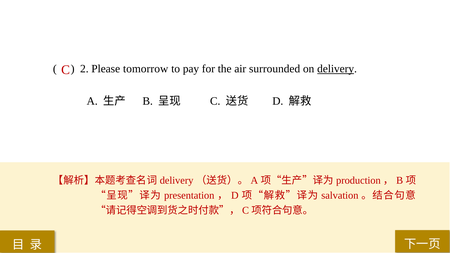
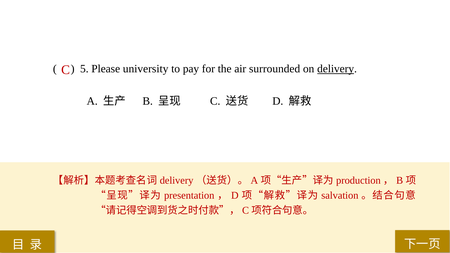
2: 2 -> 5 (84, 69)
tomorrow: tomorrow -> university (146, 69)
